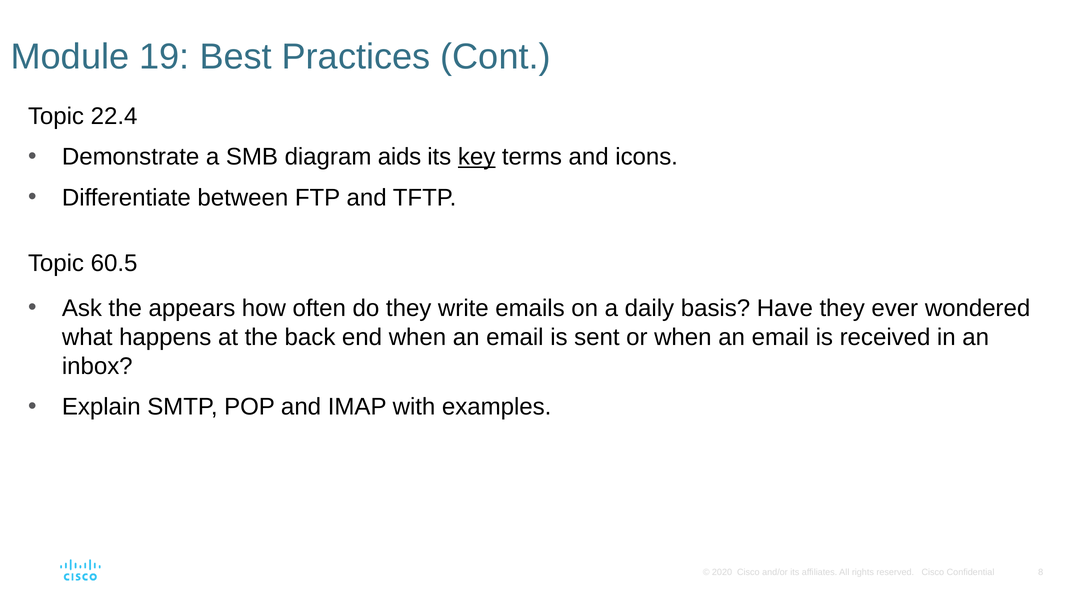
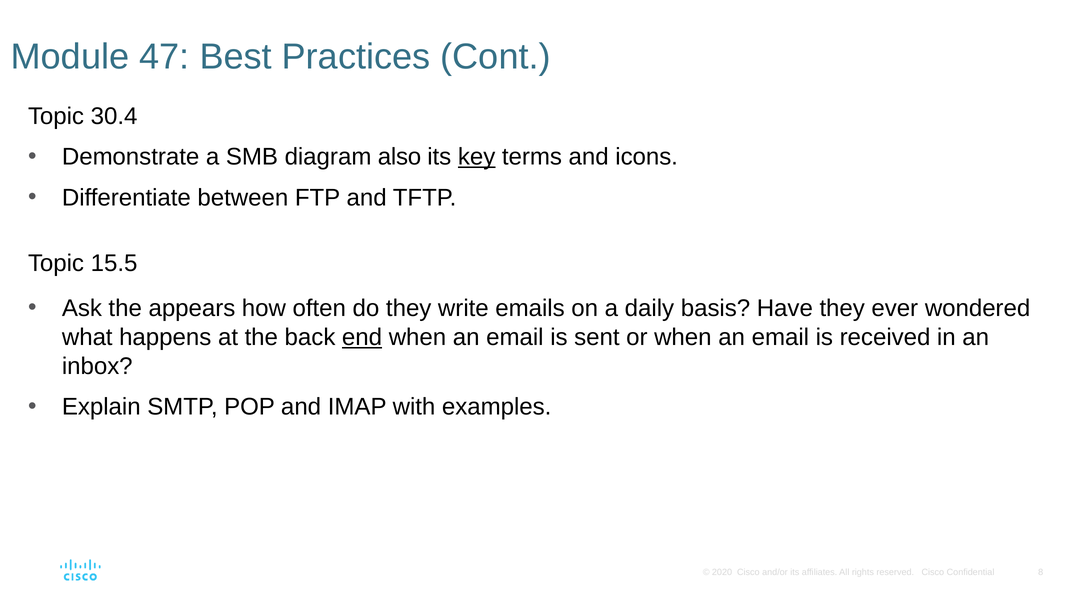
19: 19 -> 47 (164, 57)
22.4: 22.4 -> 30.4 (114, 116)
aids: aids -> also (399, 157)
60.5: 60.5 -> 15.5 (114, 263)
end underline: none -> present (362, 337)
